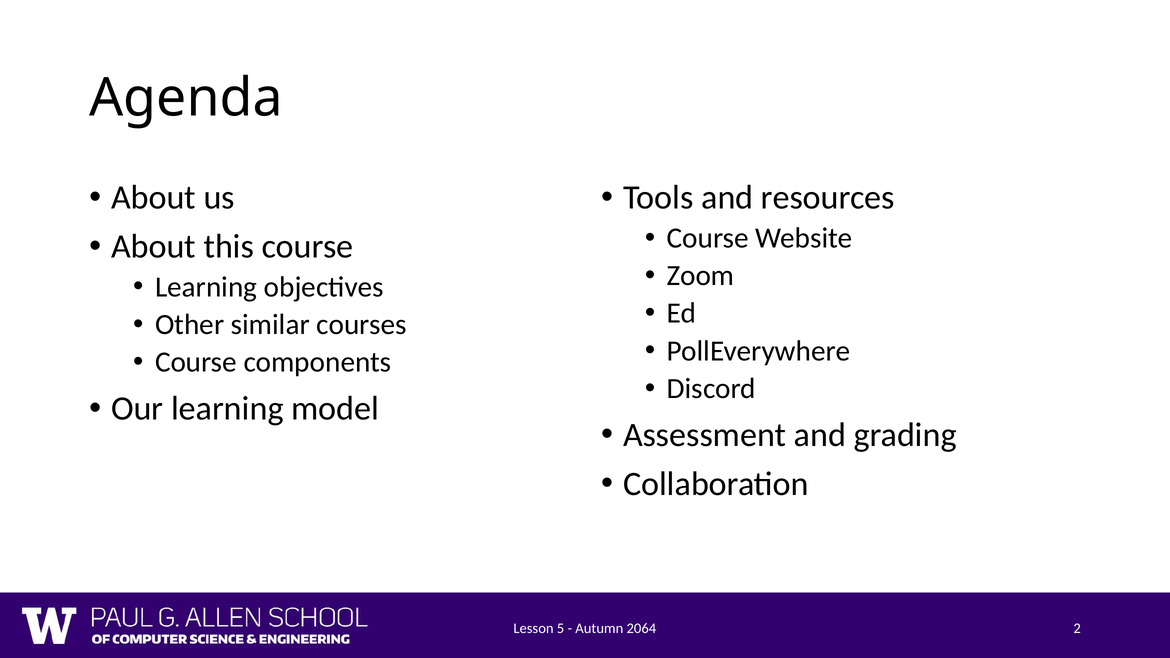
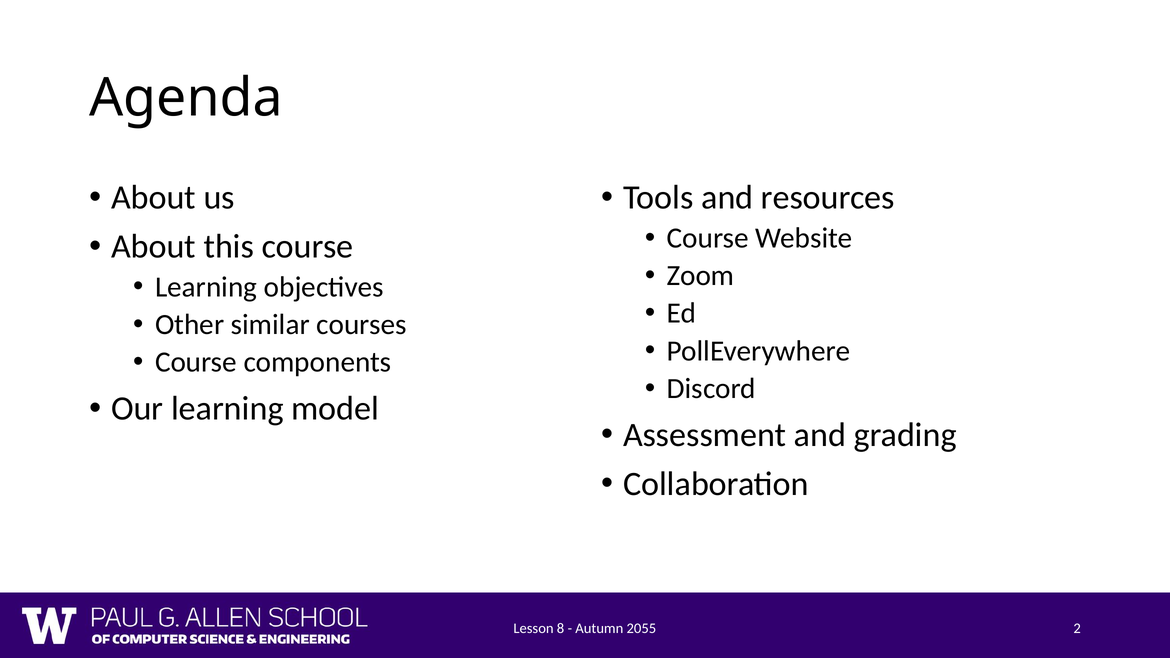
5: 5 -> 8 (561, 628)
2064: 2064 -> 2055 (641, 628)
